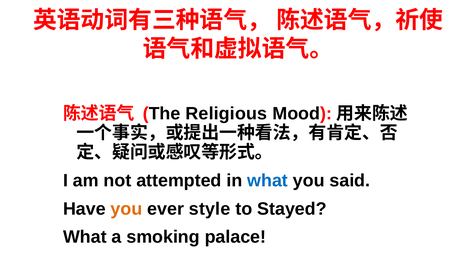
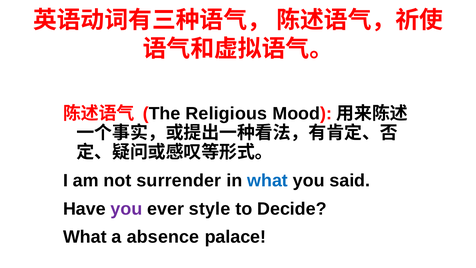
attempted: attempted -> surrender (179, 180)
you colour: orange -> purple (126, 209)
Stayed: Stayed -> Decide (292, 209)
smoking: smoking -> absence (163, 237)
